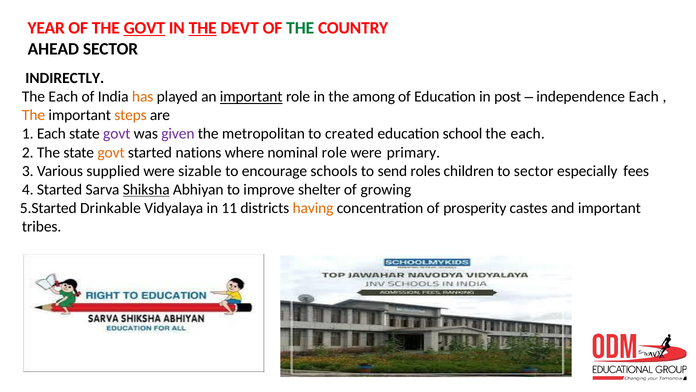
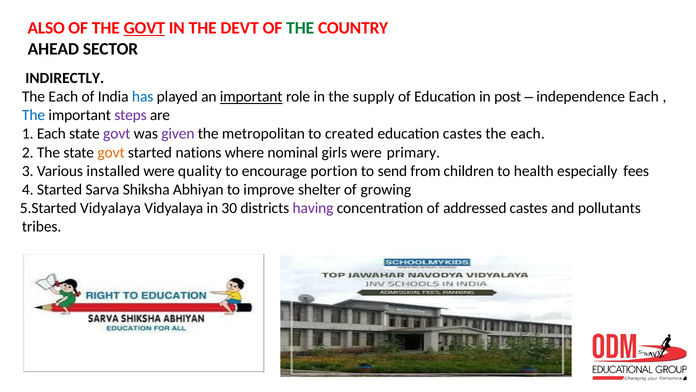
YEAR: YEAR -> ALSO (46, 28)
THE underline: present -> none (203, 28)
has colour: orange -> blue (143, 97)
among: among -> supply (374, 97)
The colour: orange -> blue (34, 115)
steps colour: orange -> purple (131, 115)
education school: school -> castes (462, 134)
nominal role: role -> girls (334, 152)
supplied: supplied -> installed (113, 171)
sizable: sizable -> quality (200, 171)
schools: schools -> portion (334, 171)
roles: roles -> from (426, 171)
to sector: sector -> health (534, 171)
Shiksha underline: present -> none (146, 189)
Drinkable: Drinkable -> Vidyalaya (110, 208)
11: 11 -> 30 (229, 208)
having colour: orange -> purple (313, 208)
prosperity: prosperity -> addressed (475, 208)
and important: important -> pollutants (609, 208)
